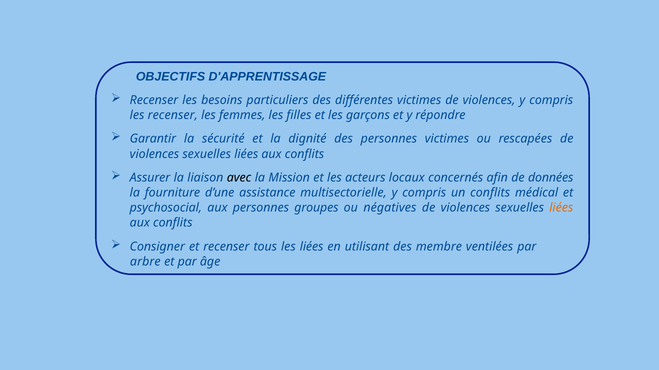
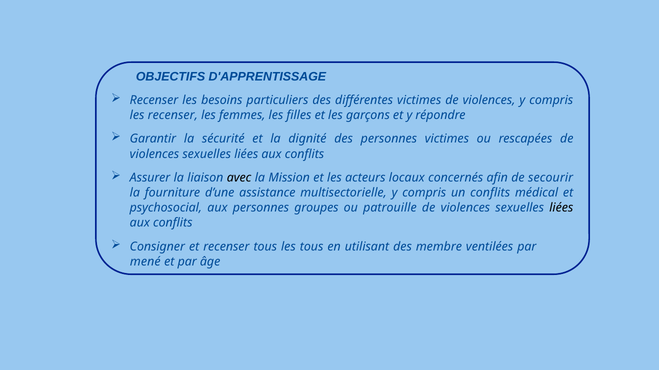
données: données -> secourir (551, 178)
négatives: négatives -> patrouille (390, 208)
liées colour: orange -> black (561, 208)
les liées: liées -> tous (312, 247)
arbre: arbre -> mené (145, 262)
